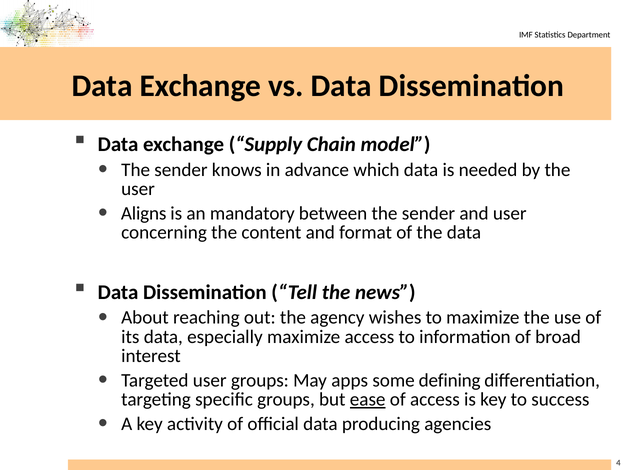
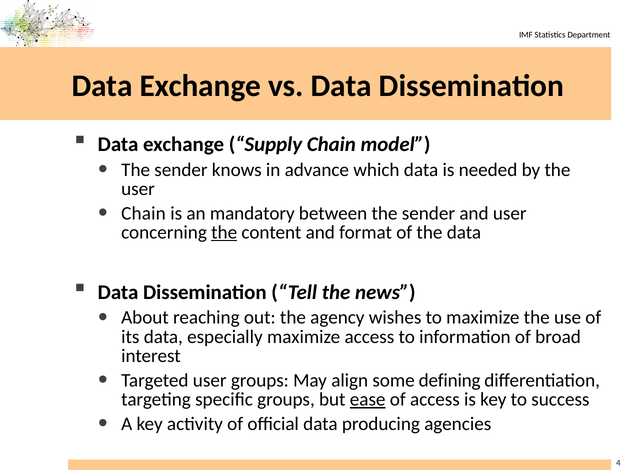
Aligns: Aligns -> Chain (144, 213)
the underline: none -> present (224, 232)
apps: apps -> align (350, 381)
